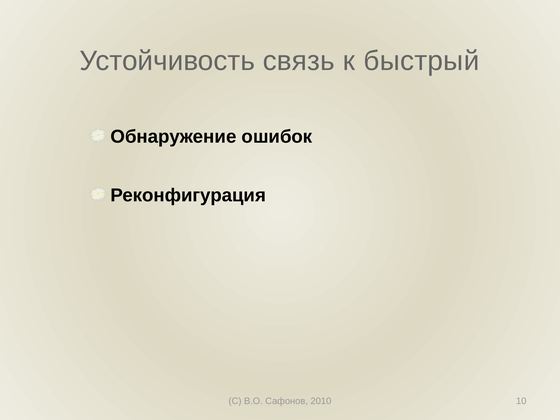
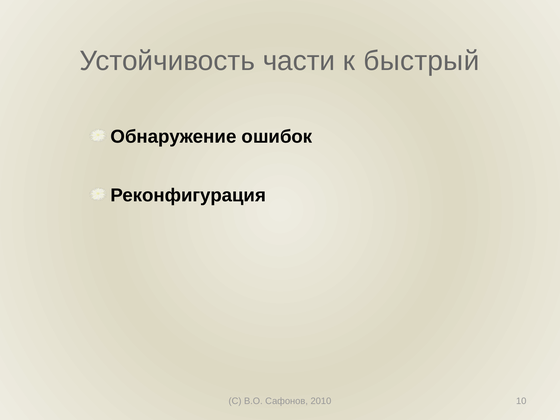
связь: связь -> части (299, 61)
